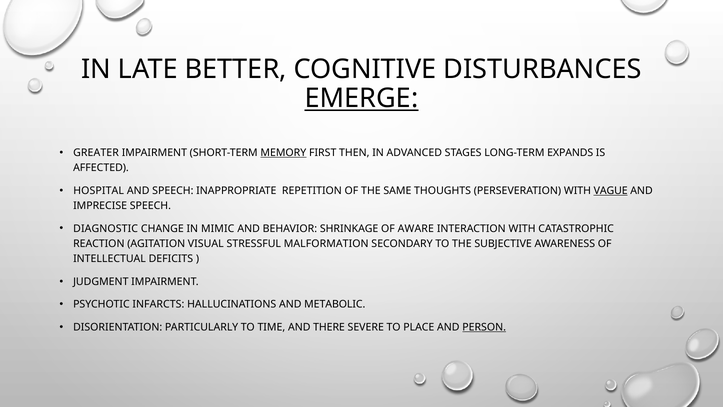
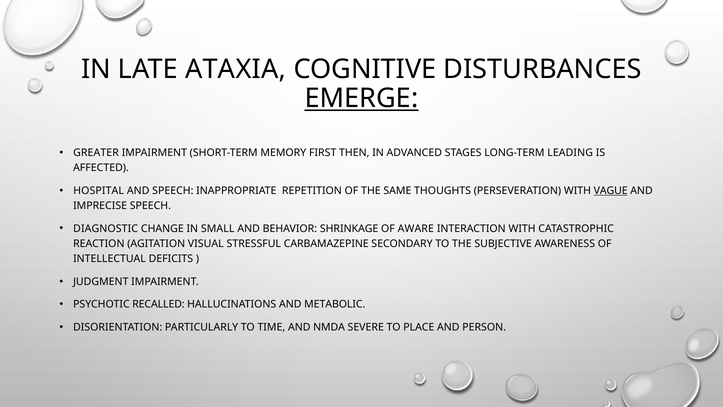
BETTER: BETTER -> ATAXIA (236, 69)
MEMORY underline: present -> none (283, 153)
EXPANDS: EXPANDS -> LEADING (570, 153)
MIMIC: MIMIC -> SMALL (218, 228)
MALFORMATION: MALFORMATION -> CARBAMAZEPINE (326, 244)
INFARCTS: INFARCTS -> RECALLED (158, 304)
THERE: THERE -> NMDA (329, 327)
PERSON underline: present -> none (484, 327)
